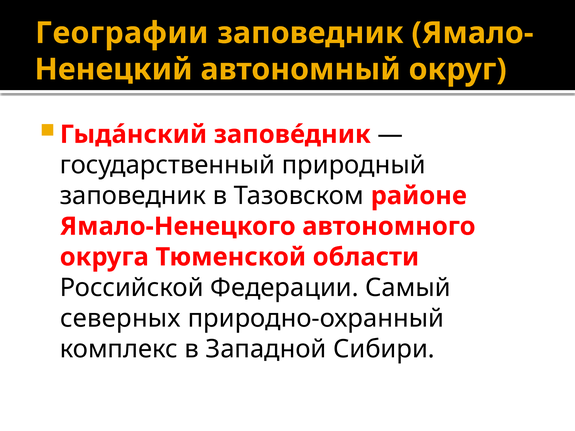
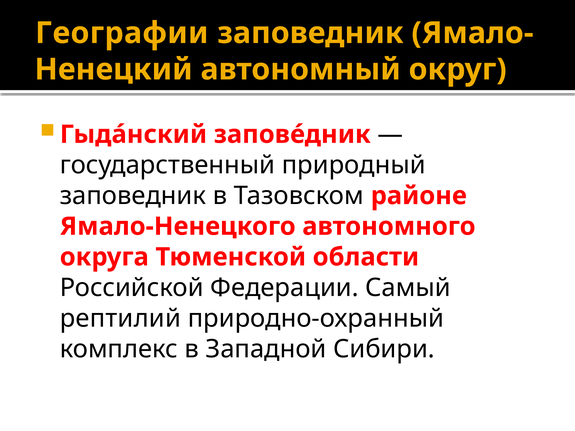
северных: северных -> рептилий (120, 319)
